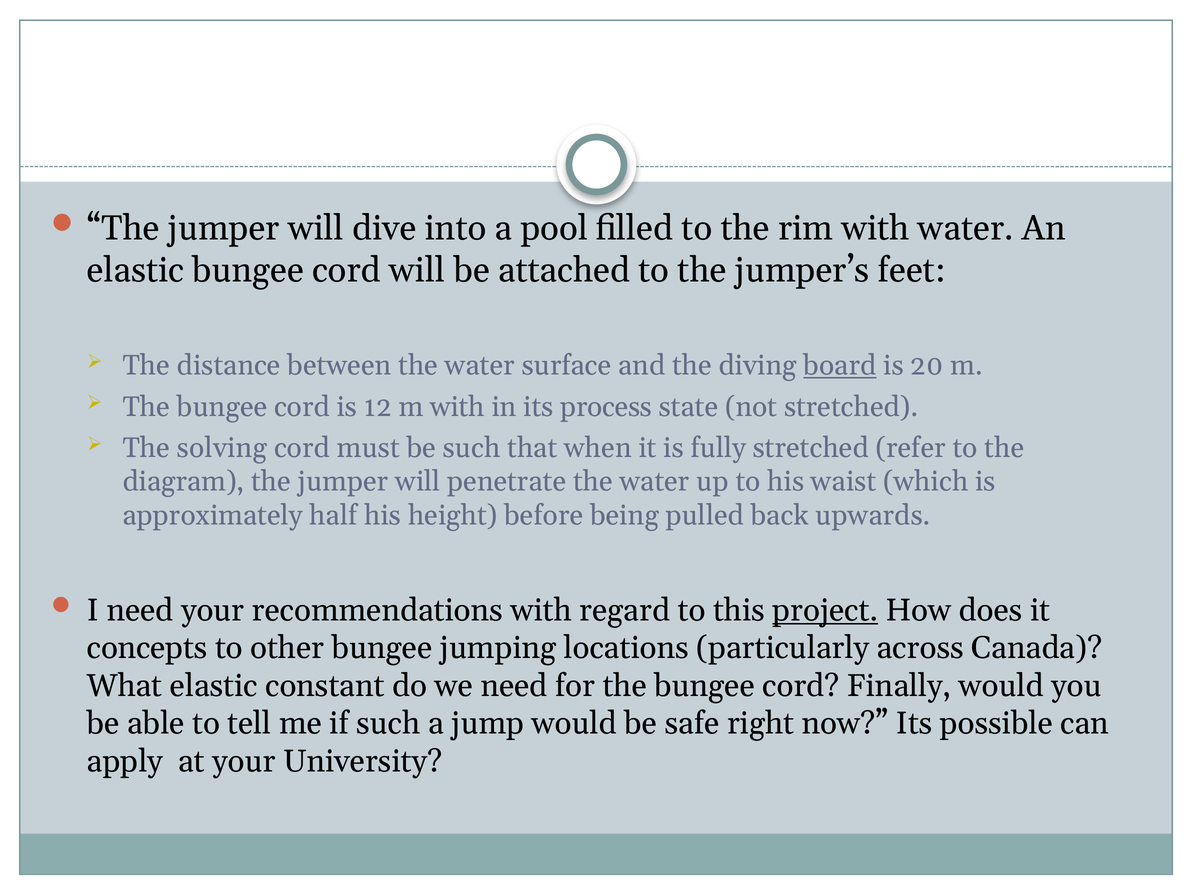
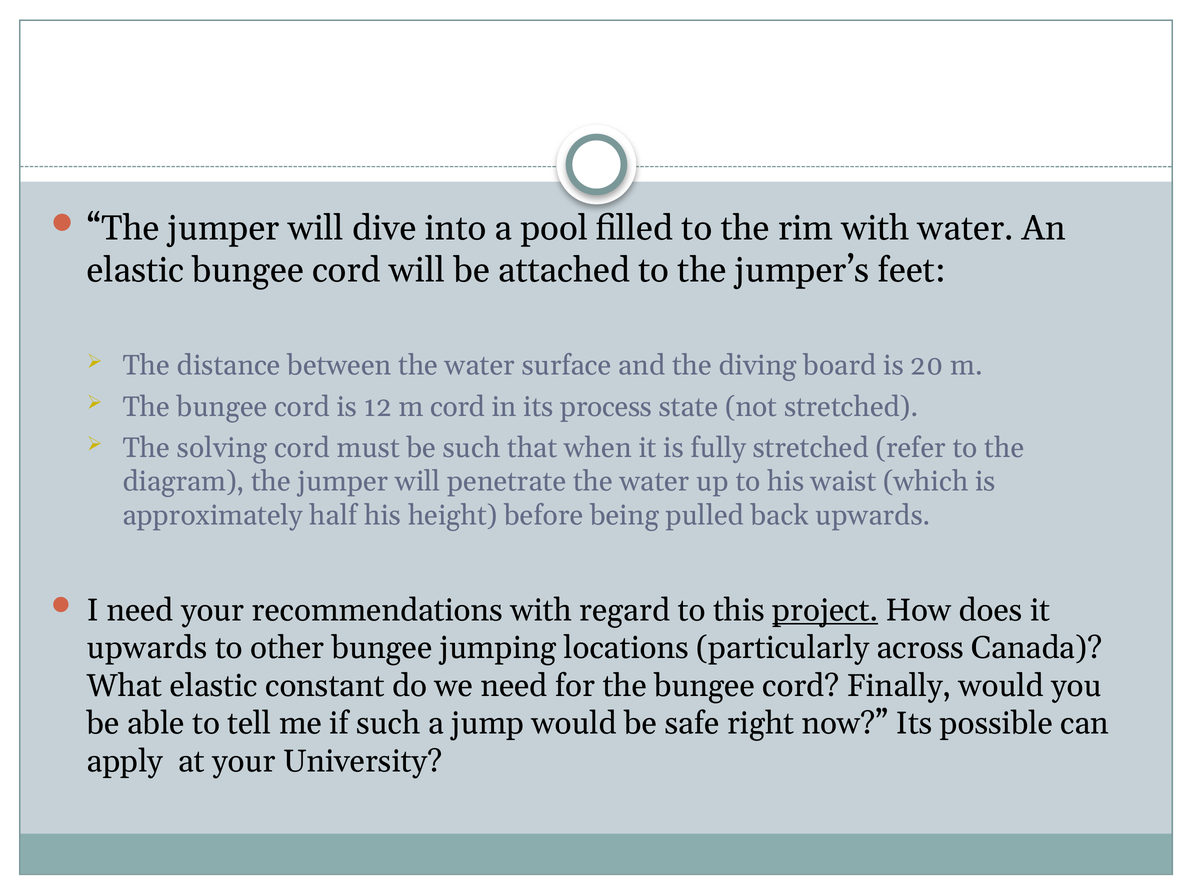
board underline: present -> none (840, 366)
m with: with -> cord (458, 407)
concepts: concepts -> upwards (147, 648)
